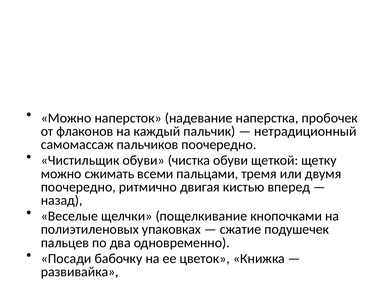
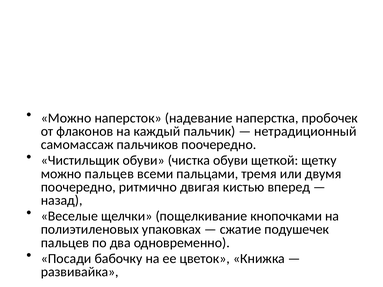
можно сжимать: сжимать -> пальцев (109, 174)
